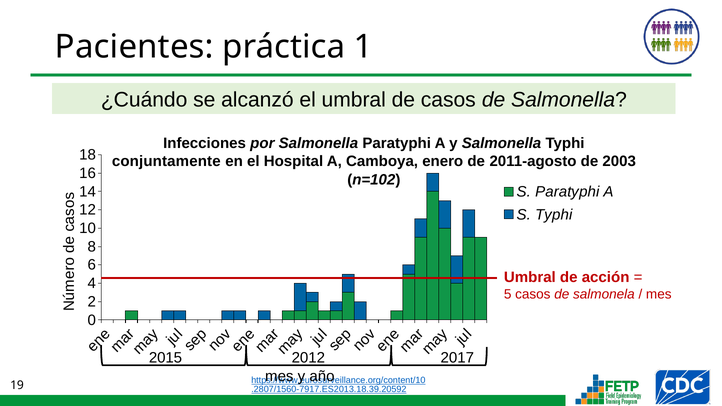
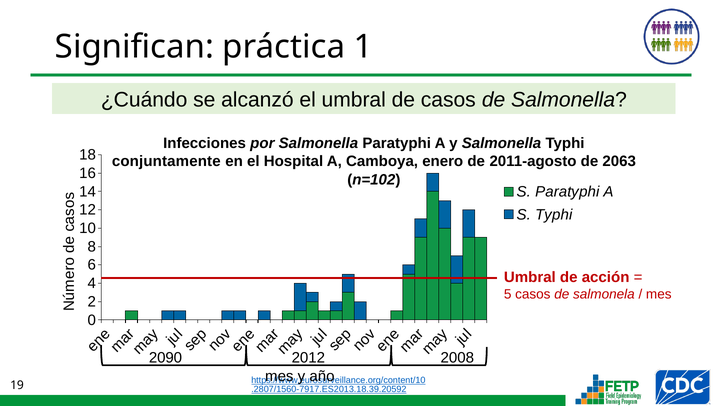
Pacientes: Pacientes -> Significan (134, 47)
2003: 2003 -> 2063 (619, 162)
2015: 2015 -> 2090 (165, 358)
2017: 2017 -> 2008 (457, 358)
